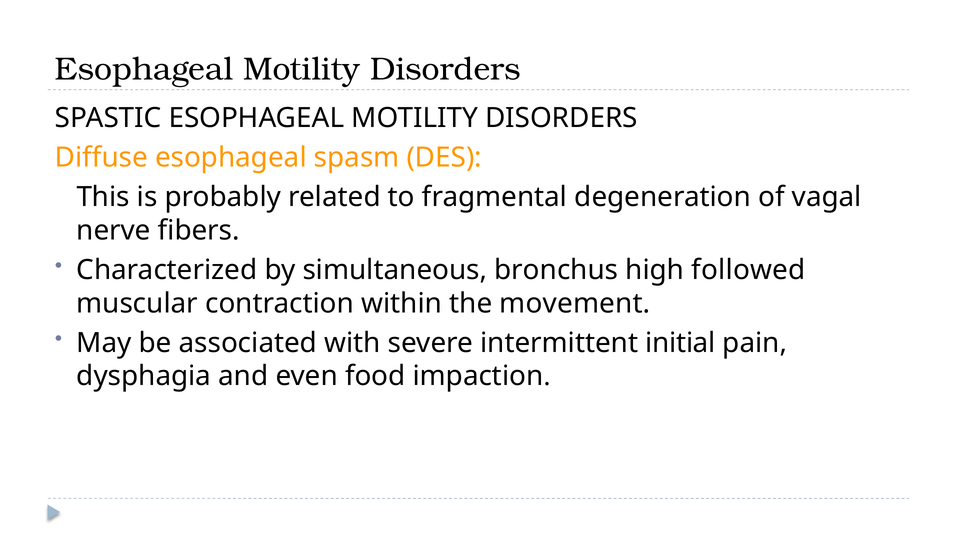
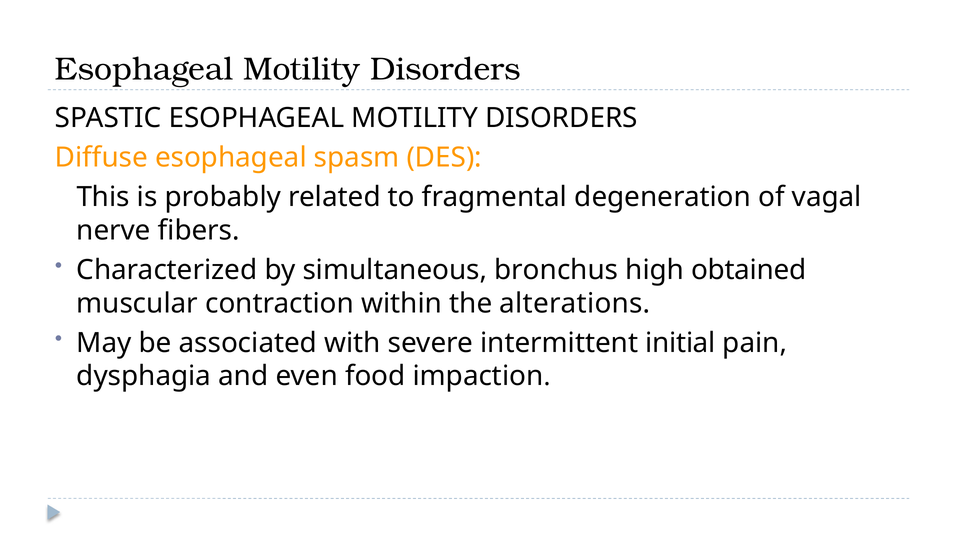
followed: followed -> obtained (749, 270)
movement: movement -> alterations (575, 303)
